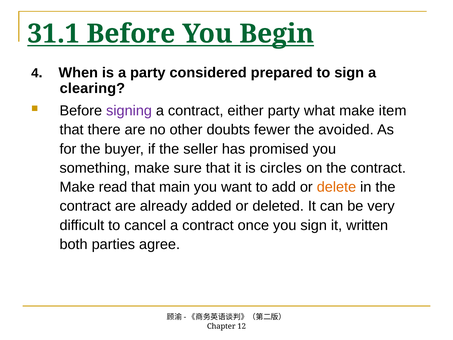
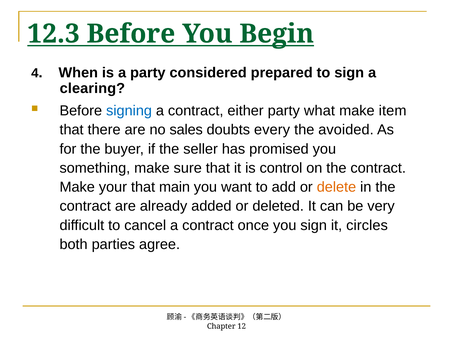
31.1: 31.1 -> 12.3 (53, 34)
signing colour: purple -> blue (129, 111)
other: other -> sales (186, 130)
fewer: fewer -> every (272, 130)
circles: circles -> control (281, 168)
read: read -> your (113, 187)
written: written -> circles (367, 225)
